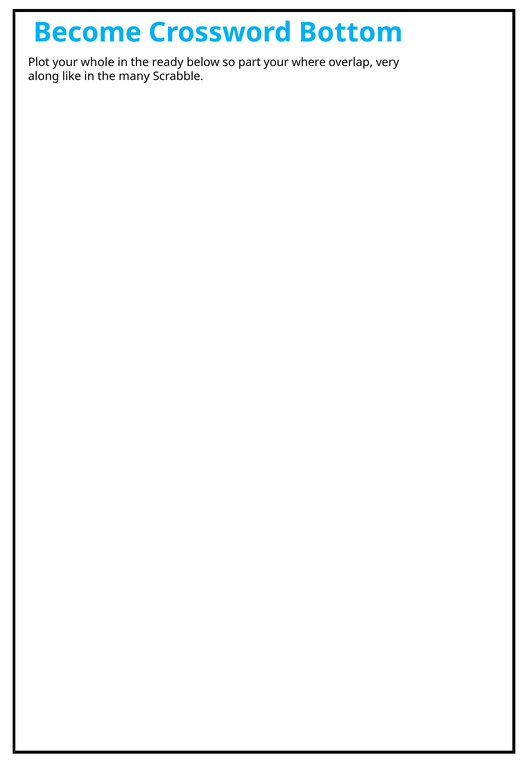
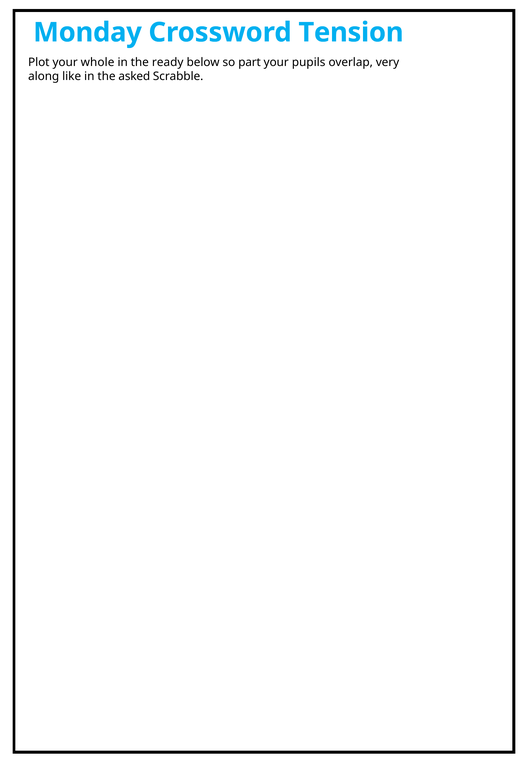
Become: Become -> Monday (87, 32)
Bottom: Bottom -> Tension (351, 32)
where: where -> pupils (309, 62)
many: many -> asked (134, 76)
